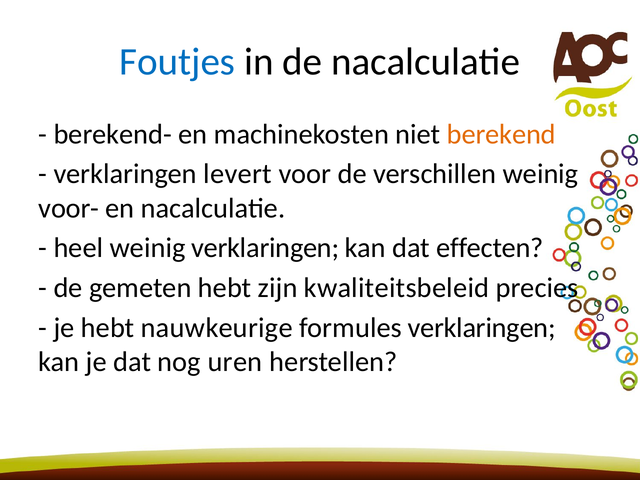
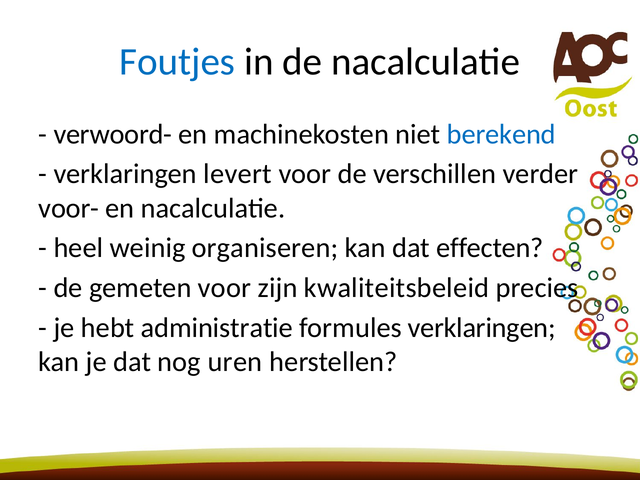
berekend-: berekend- -> verwoord- (113, 134)
berekend colour: orange -> blue (501, 134)
verschillen weinig: weinig -> verder (540, 174)
weinig verklaringen: verklaringen -> organiseren (265, 248)
gemeten hebt: hebt -> voor (225, 288)
nauwkeurige: nauwkeurige -> administratie (217, 328)
